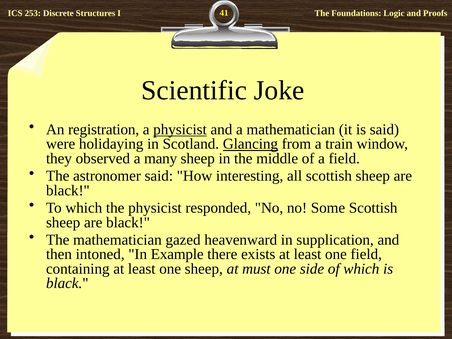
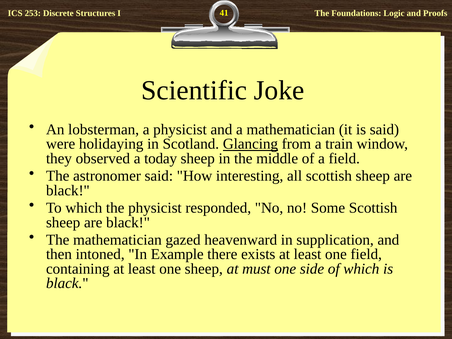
registration: registration -> lobsterman (104, 130)
physicist underline: present -> none (180, 130)
many: many -> today (161, 158)
